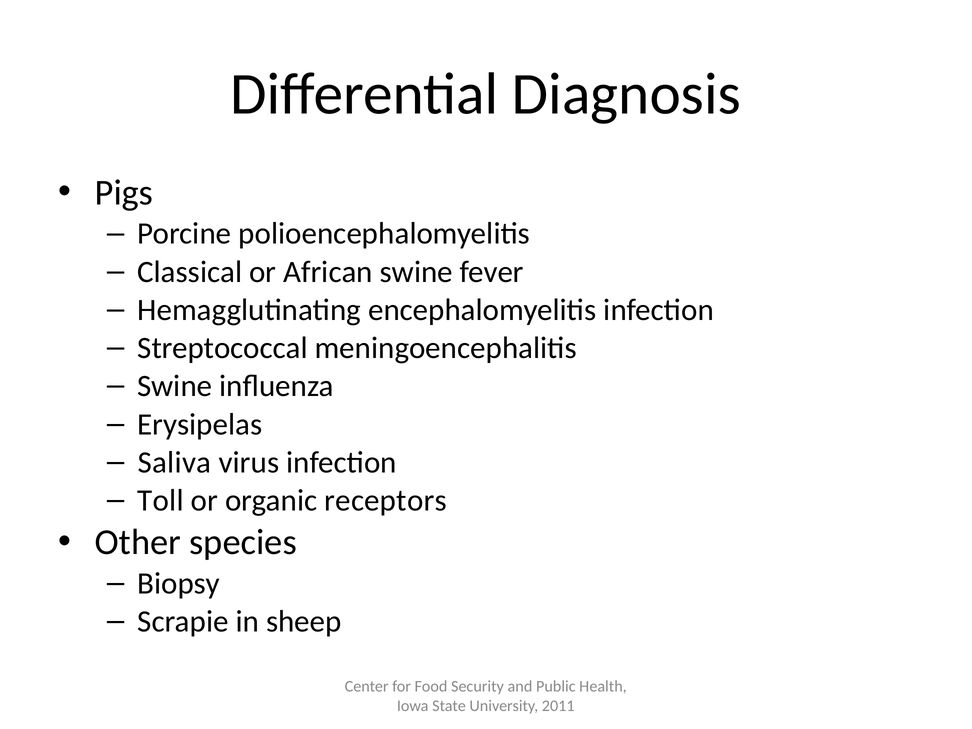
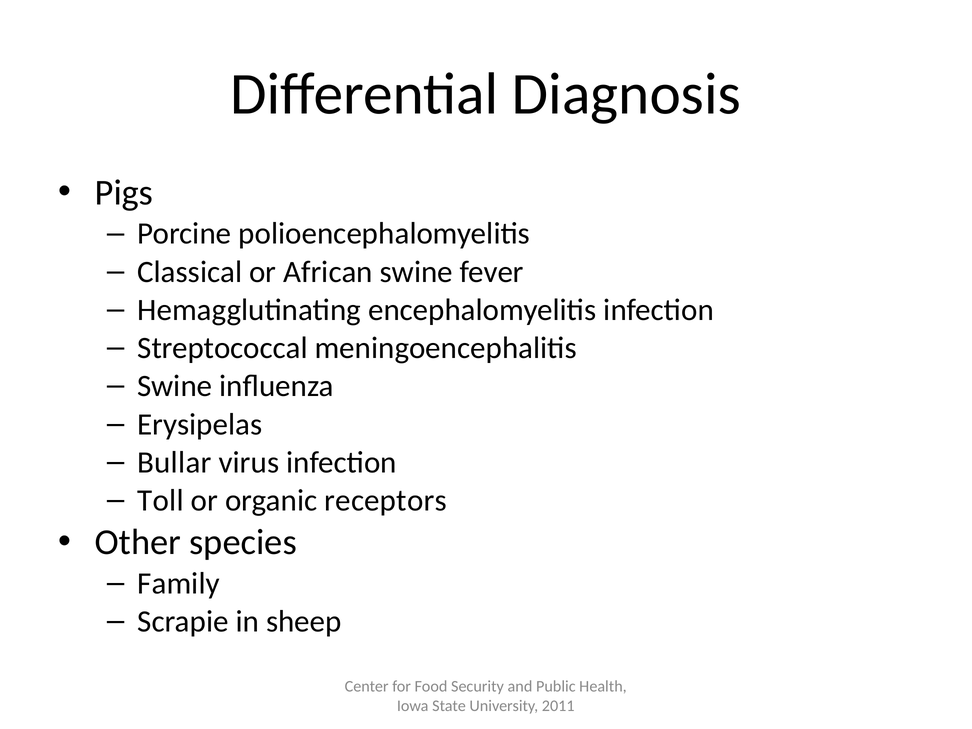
Saliva: Saliva -> Bullar (174, 462)
Biopsy: Biopsy -> Family (179, 583)
